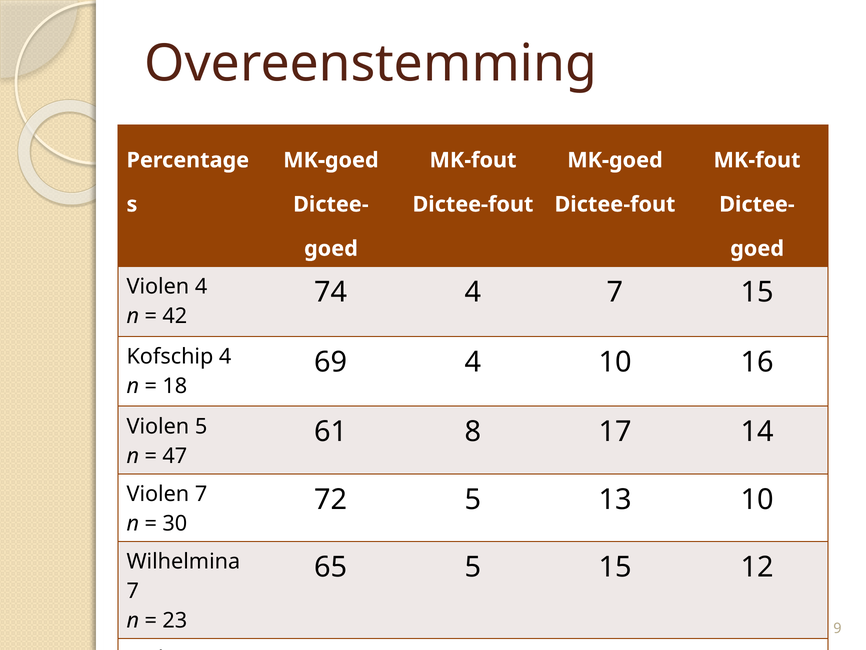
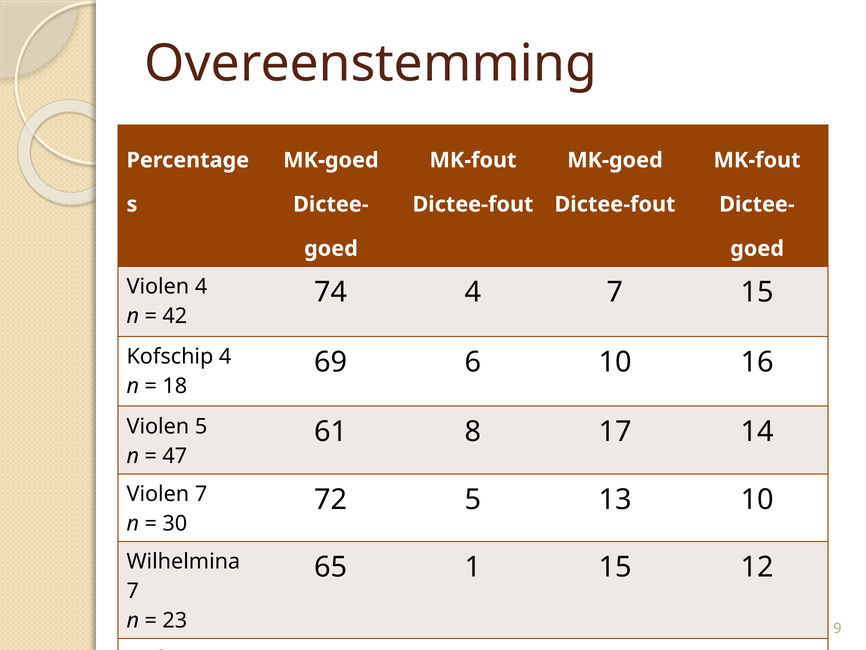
69 4: 4 -> 6 (473, 362)
65 5: 5 -> 1 (473, 567)
